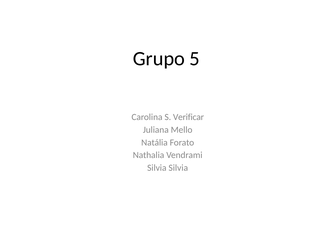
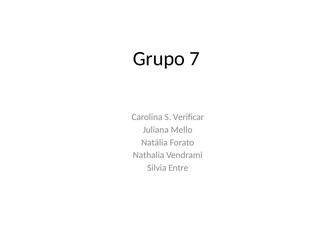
5: 5 -> 7 (195, 59)
Silvia Silvia: Silvia -> Entre (178, 168)
